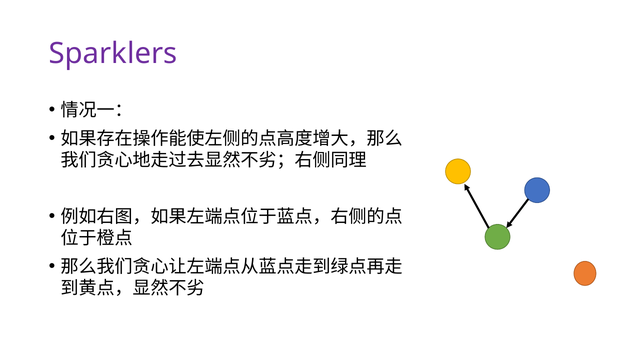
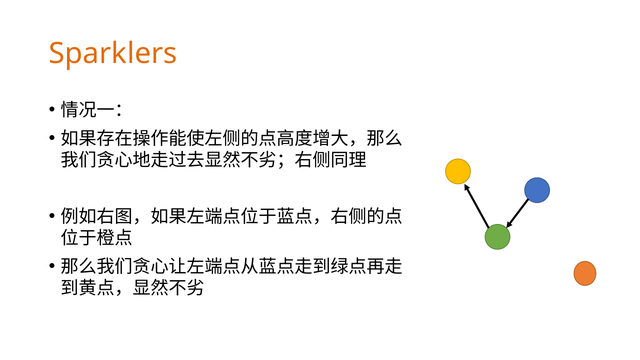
Sparklers colour: purple -> orange (113, 54)
